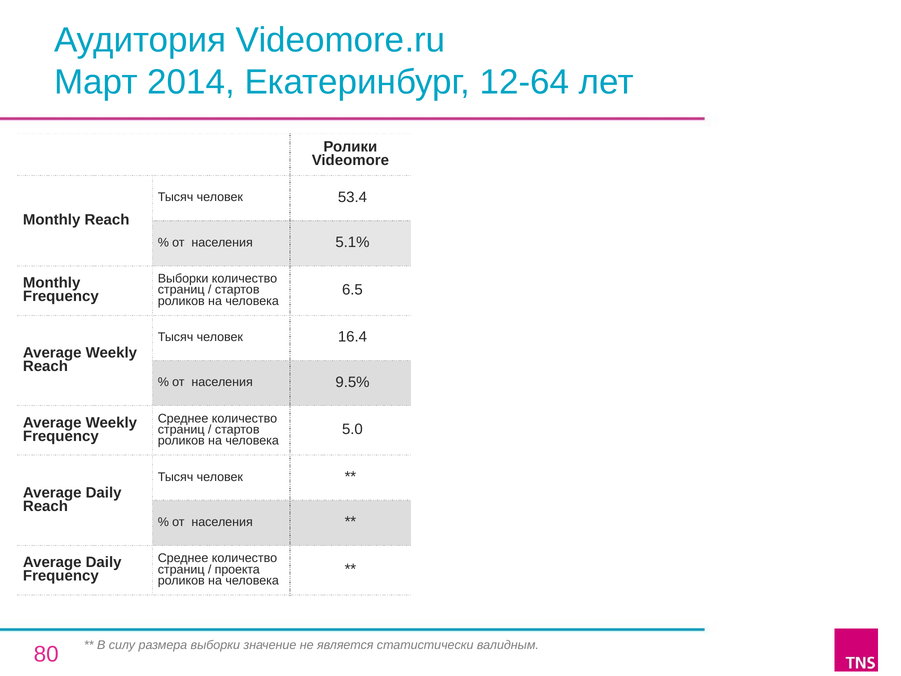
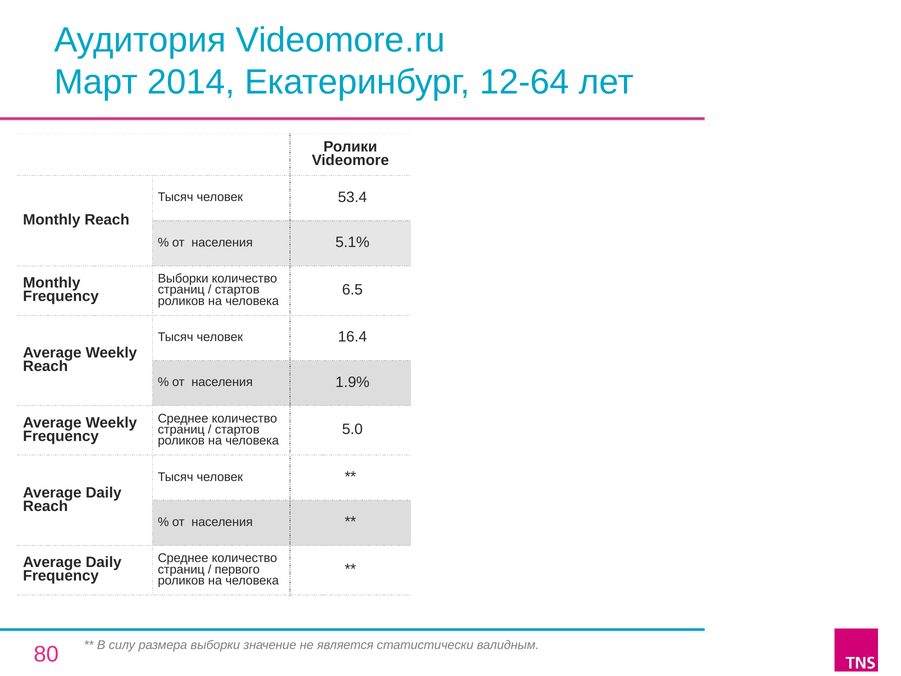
9.5%: 9.5% -> 1.9% (353, 382)
проекта: проекта -> первого (237, 569)
